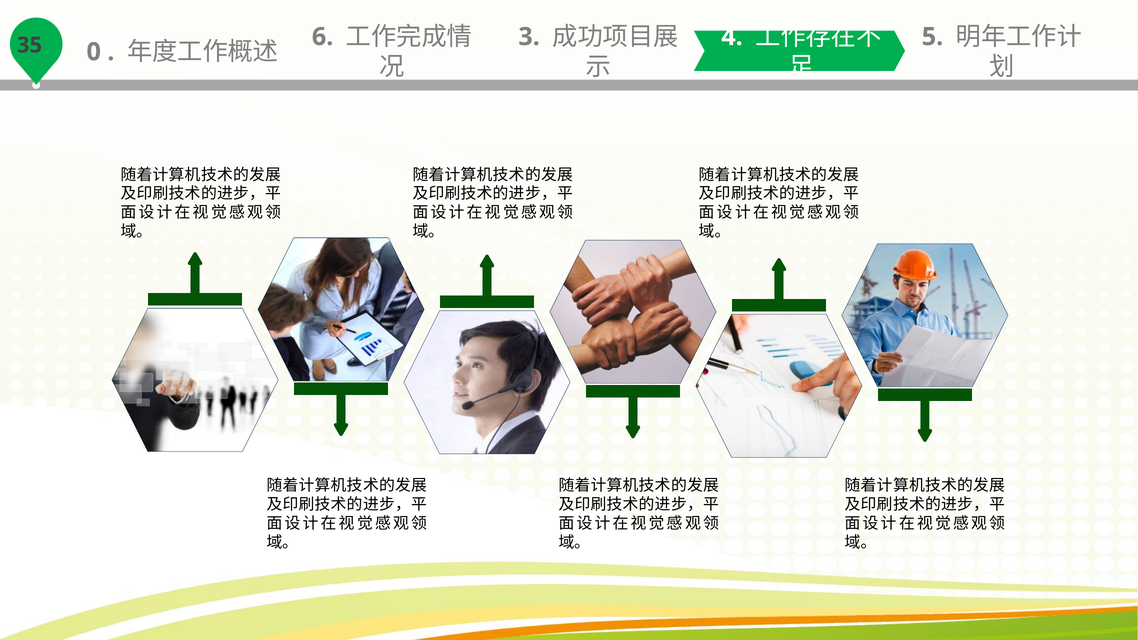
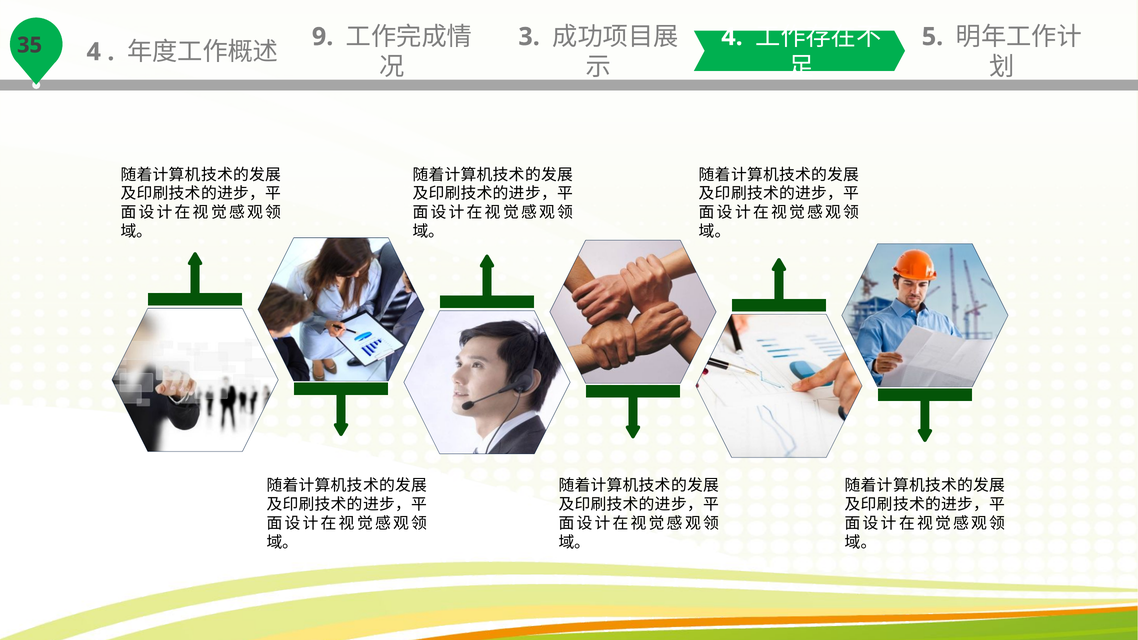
0: 0 -> 4 (94, 52)
6: 6 -> 9 (323, 37)
